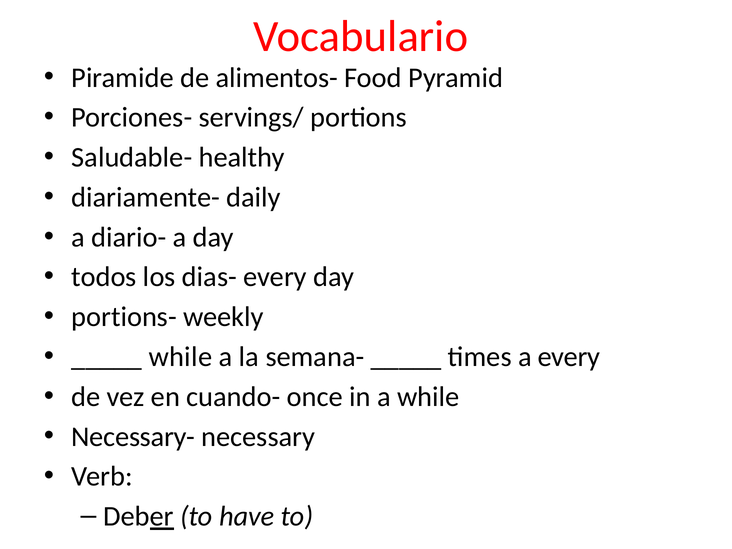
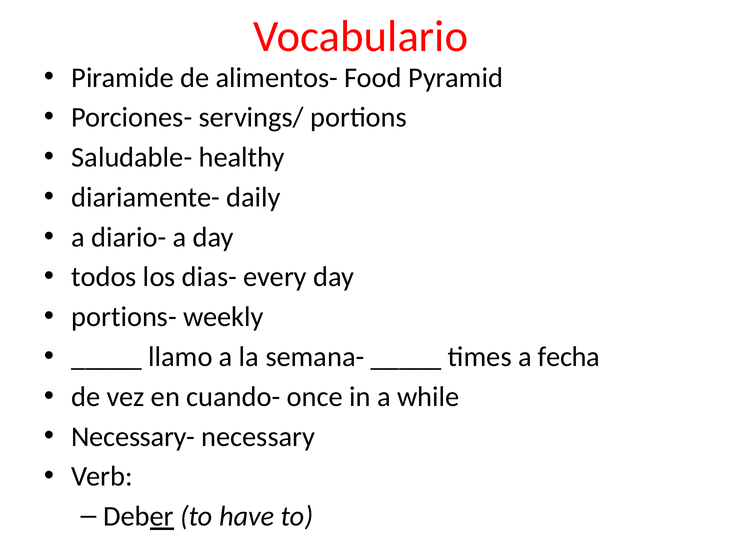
while: while -> llamo (181, 357)
a every: every -> fecha (569, 357)
